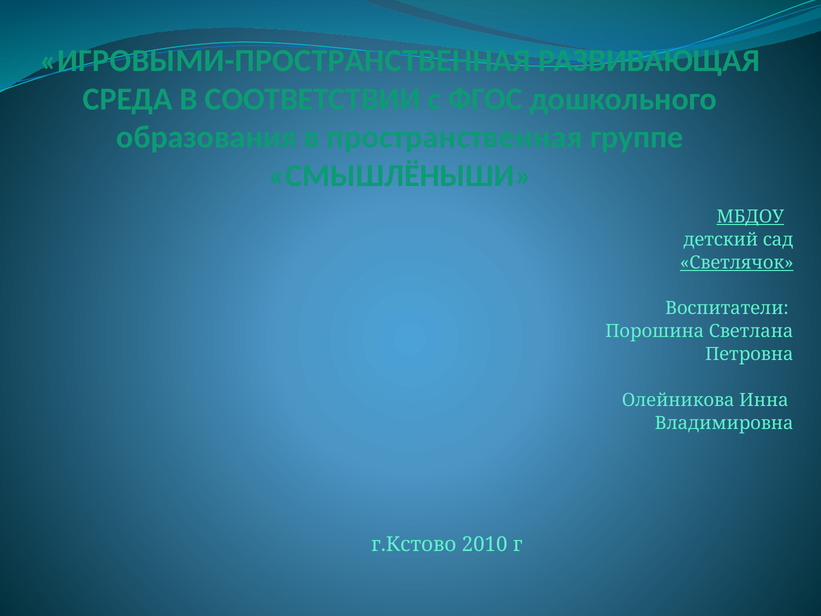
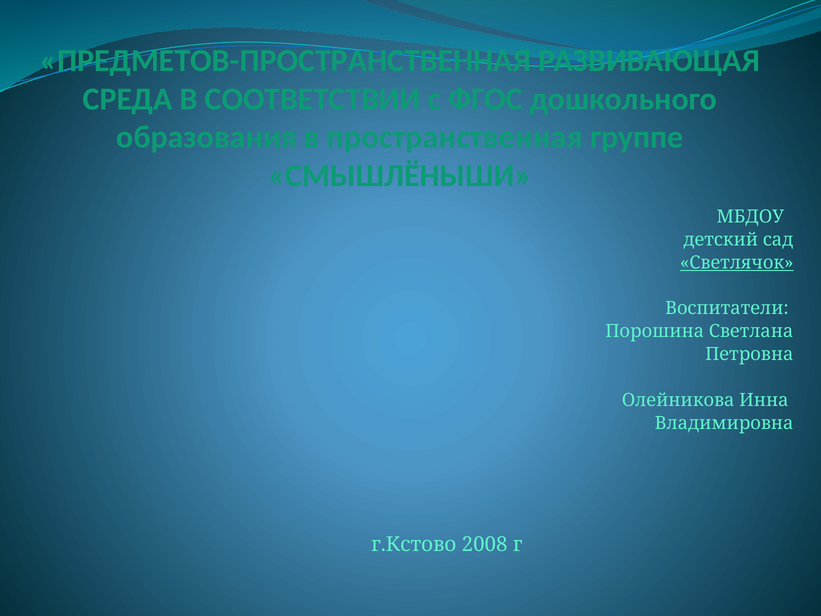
ИГРОВЫМИ-ПРОСТРАНСТВЕННАЯ: ИГРОВЫМИ-ПРОСТРАНСТВЕННАЯ -> ПРЕДМЕТОВ-ПРОСТРАНСТВЕННАЯ (286, 61)
МБДОУ underline: present -> none (750, 216)
2010: 2010 -> 2008 (485, 544)
